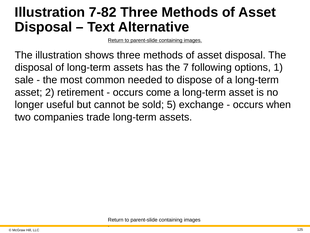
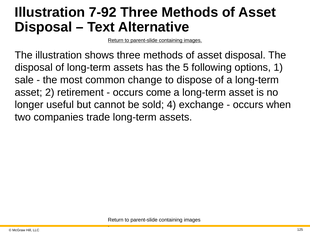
7-82: 7-82 -> 7-92 (103, 12)
7: 7 -> 5 (186, 67)
needed: needed -> change (145, 80)
5: 5 -> 4 (171, 105)
